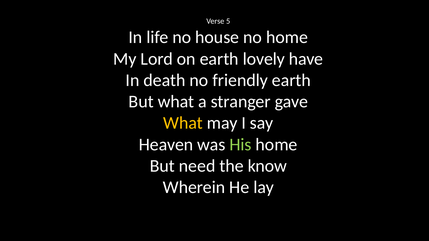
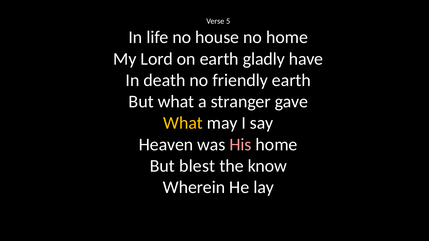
lovely: lovely -> gladly (264, 59)
His colour: light green -> pink (240, 145)
need: need -> blest (197, 166)
